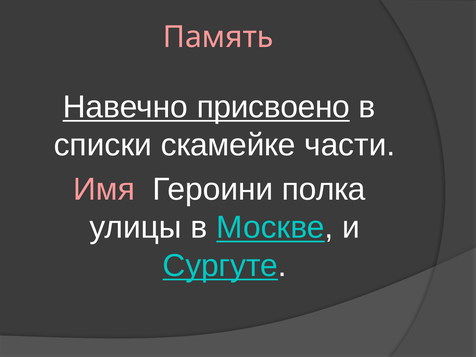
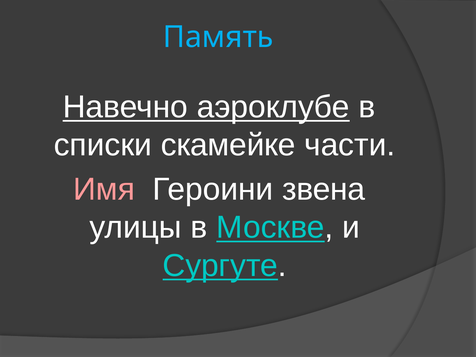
Память colour: pink -> light blue (218, 37)
присвоено: присвоено -> аэроклубе (273, 107)
полка: полка -> звена (324, 189)
